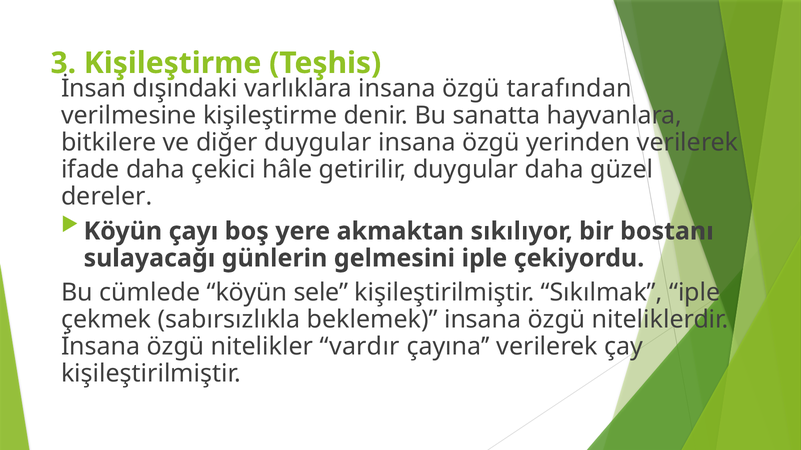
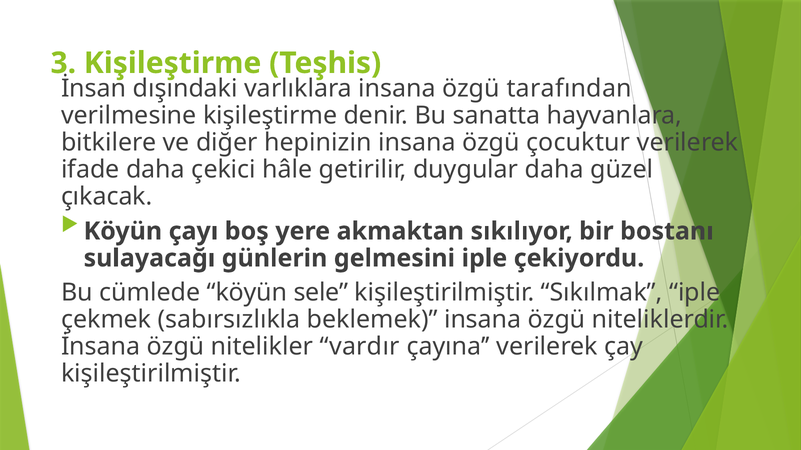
diğer duygular: duygular -> hepinizin (318, 143)
yerinden: yerinden -> çocuktur (578, 143)
dereler: dereler -> çıkacak (107, 197)
